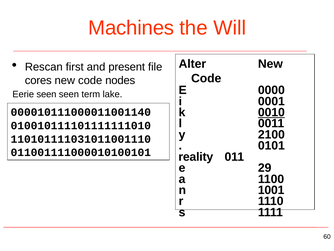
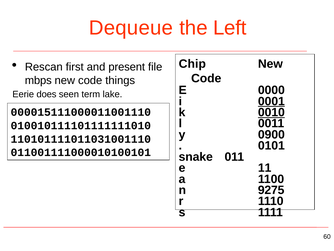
Machines: Machines -> Dequeue (131, 28)
Will: Will -> Left (230, 28)
Alter: Alter -> Chip (192, 64)
cores: cores -> mbps (38, 80)
nodes: nodes -> things (120, 80)
Eerie seen: seen -> does (46, 94)
0001 underline: none -> present (271, 101)
000010111000011001140: 000010111000011001140 -> 000015111000011001110 (81, 112)
2100: 2100 -> 0900 (271, 134)
110101111031011001110: 110101111031011001110 -> 110101111011031001110 (81, 139)
reality: reality -> snake (196, 157)
29: 29 -> 11 (265, 168)
1001: 1001 -> 9275 (271, 190)
